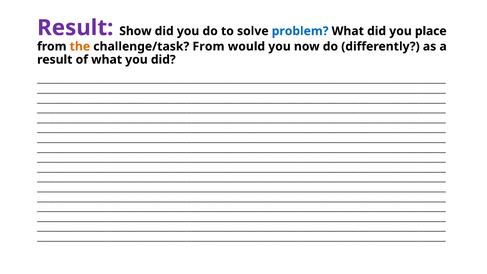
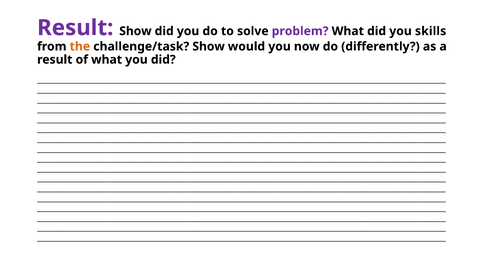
problem colour: blue -> purple (300, 31)
place: place -> skills (431, 31)
challenge/task From: From -> Show (209, 46)
